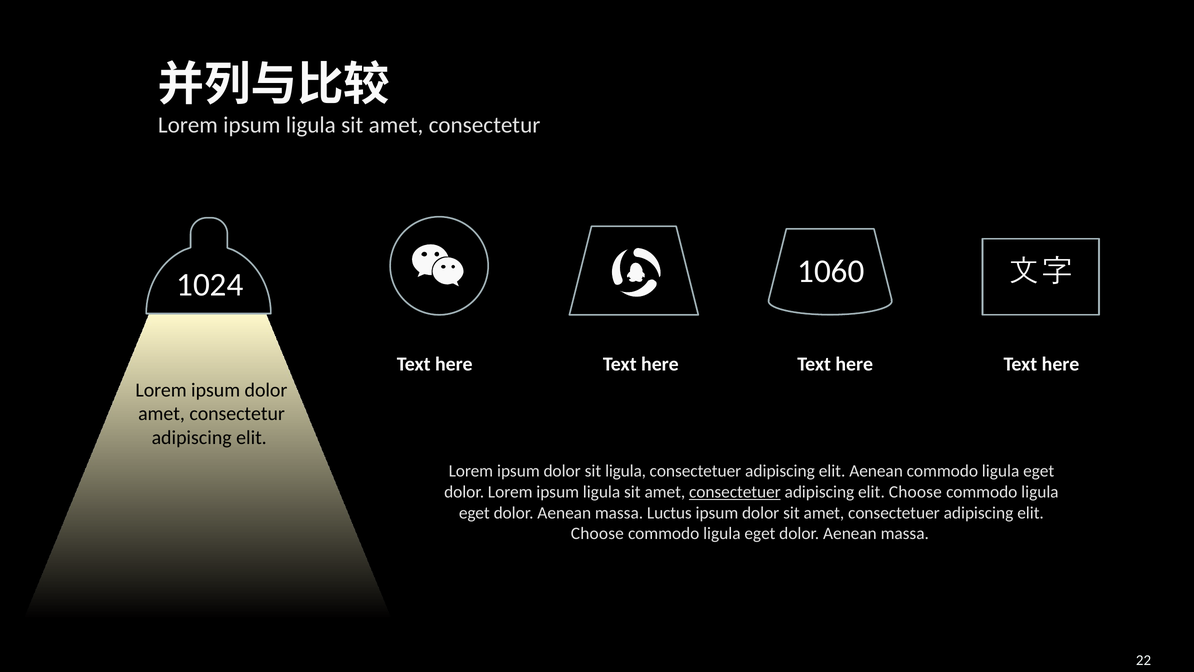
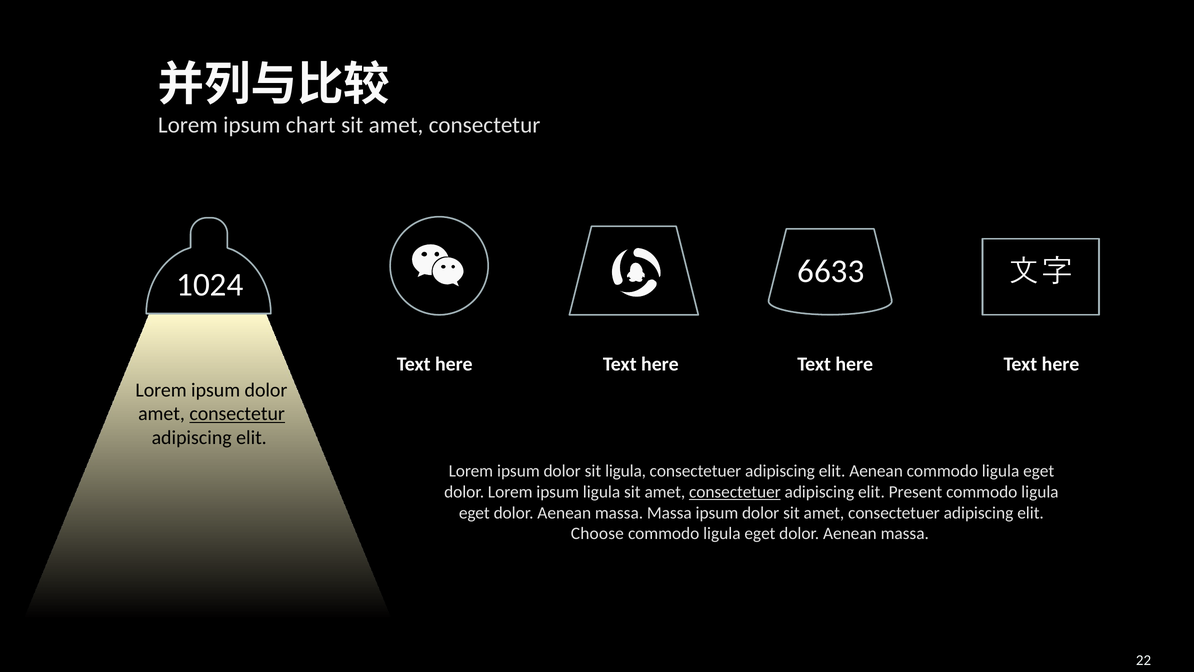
ligula: ligula -> chart (311, 125)
1060: 1060 -> 6633 (831, 271)
consectetur underline: none -> present (237, 414)
Choose: Choose -> Present (915, 492)
massa Luctus: Luctus -> Massa (669, 513)
